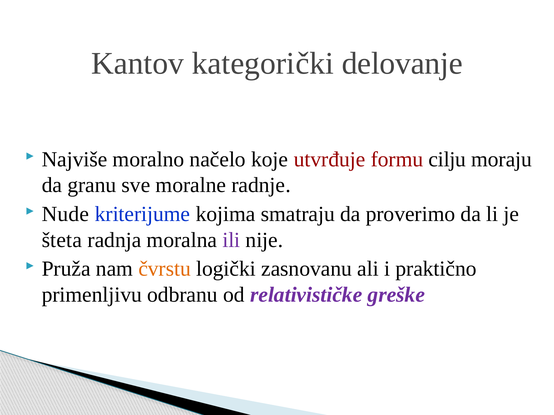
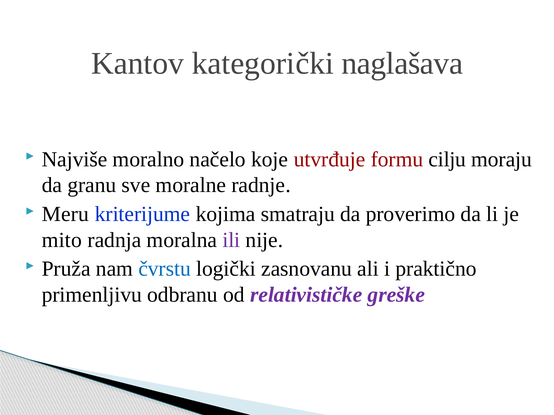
delovanje: delovanje -> naglašava (402, 64)
Nude: Nude -> Meru (65, 214)
šteta: šteta -> mito (62, 240)
čvrstu colour: orange -> blue (165, 269)
